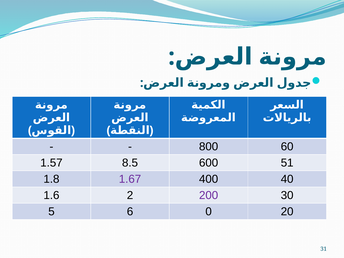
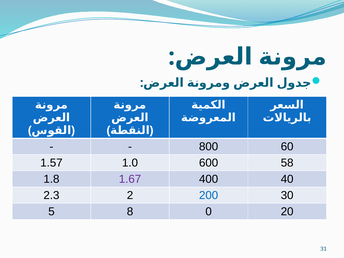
8.5: 8.5 -> 1.0 (130, 163)
51: 51 -> 58 (287, 163)
1.6: 1.6 -> 2.3 (51, 195)
200 colour: purple -> blue (209, 195)
6: 6 -> 8 (130, 212)
